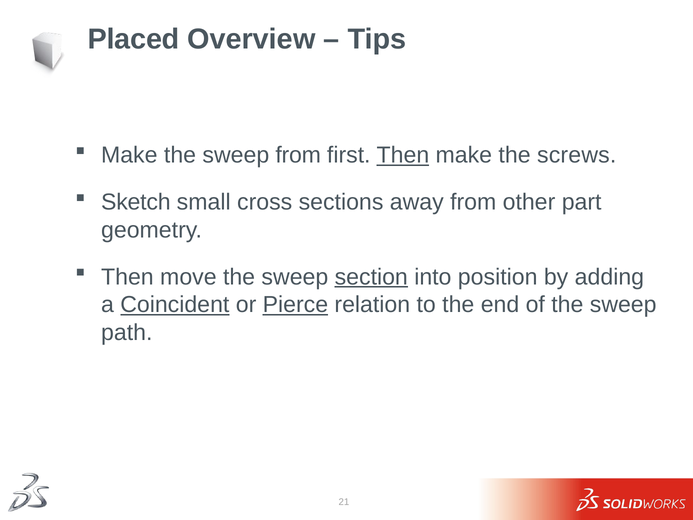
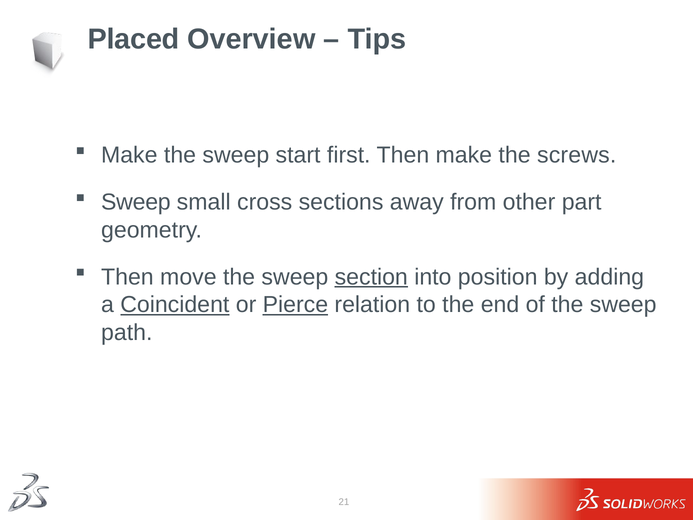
sweep from: from -> start (298, 155)
Then underline: present -> none (403, 155)
Sketch: Sketch -> Sweep (136, 202)
